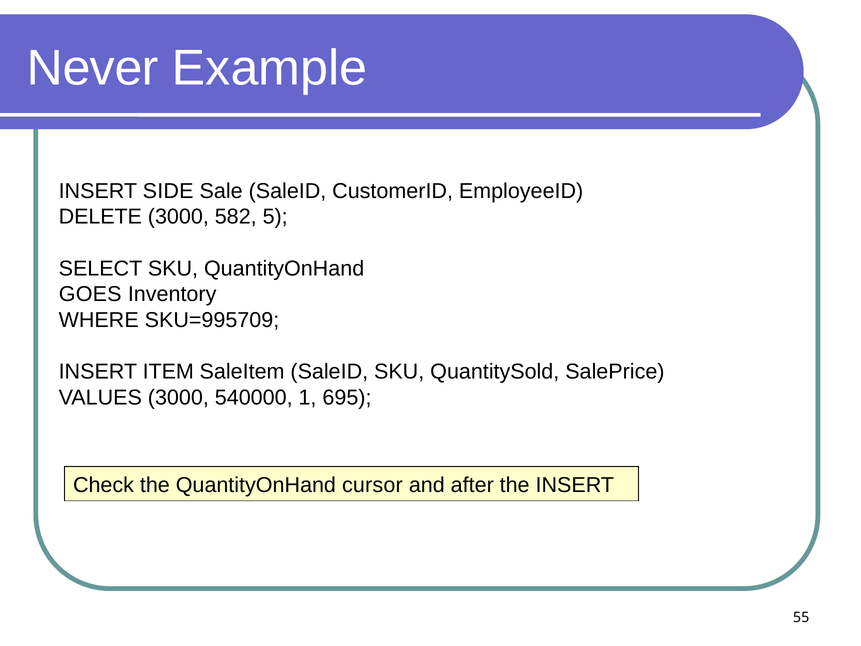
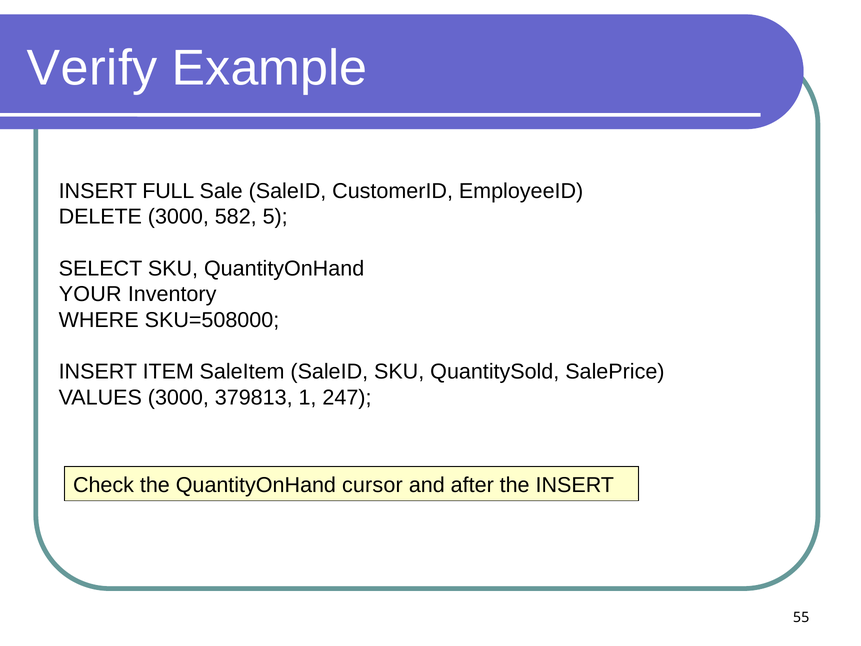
Never: Never -> Verify (92, 68)
SIDE: SIDE -> FULL (168, 191)
GOES: GOES -> YOUR (90, 294)
SKU=995709: SKU=995709 -> SKU=508000 (212, 320)
540000: 540000 -> 379813 (254, 397)
695: 695 -> 247 (347, 397)
